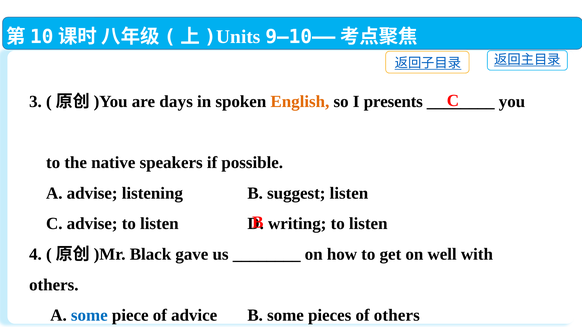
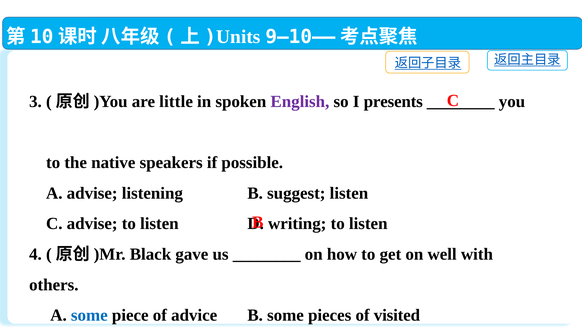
days: days -> little (176, 102)
English colour: orange -> purple (300, 102)
of others: others -> visited (397, 316)
